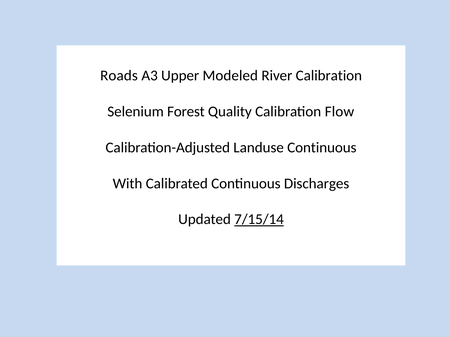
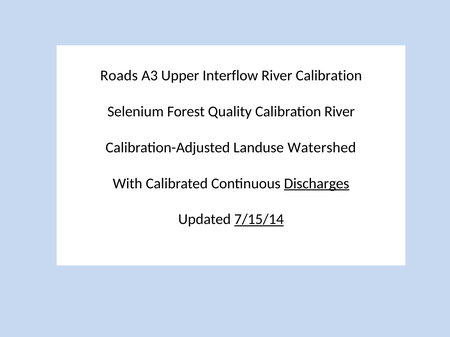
Modeled: Modeled -> Interflow (230, 76)
Calibration Flow: Flow -> River (340, 112)
Landuse Continuous: Continuous -> Watershed (322, 148)
Discharges underline: none -> present (317, 184)
